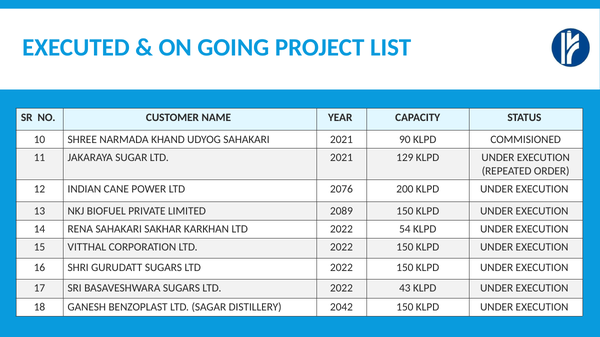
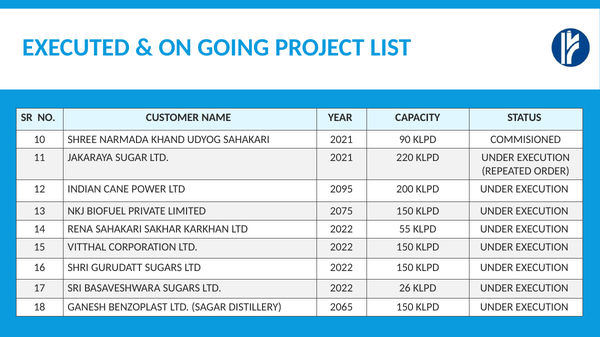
129: 129 -> 220 (405, 158)
2076: 2076 -> 2095 (341, 189)
2089: 2089 -> 2075 (341, 211)
54: 54 -> 55 (405, 229)
43: 43 -> 26 (405, 289)
2042: 2042 -> 2065 (341, 308)
